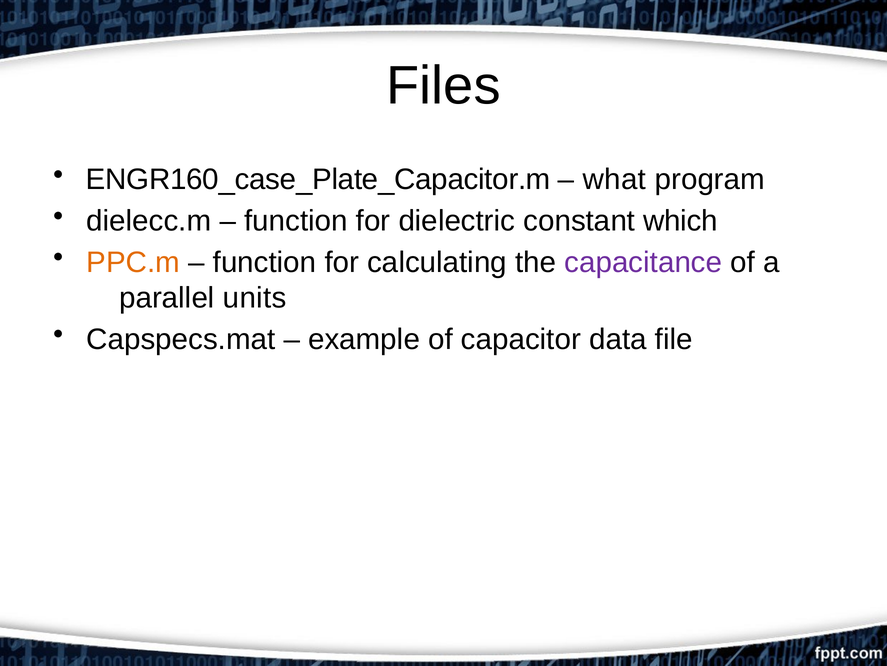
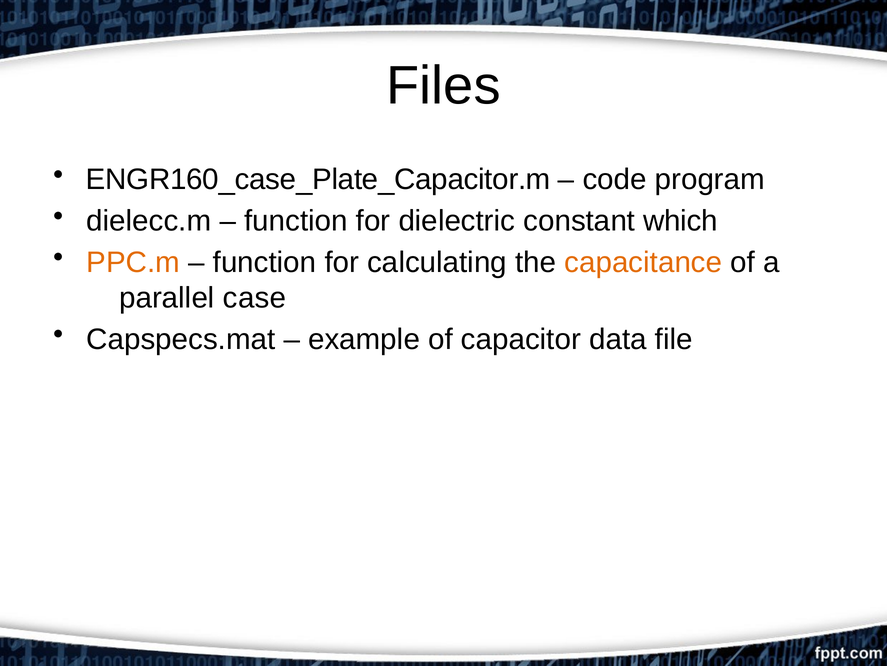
what: what -> code (615, 179)
capacitance colour: purple -> orange (643, 262)
units: units -> case (255, 298)
